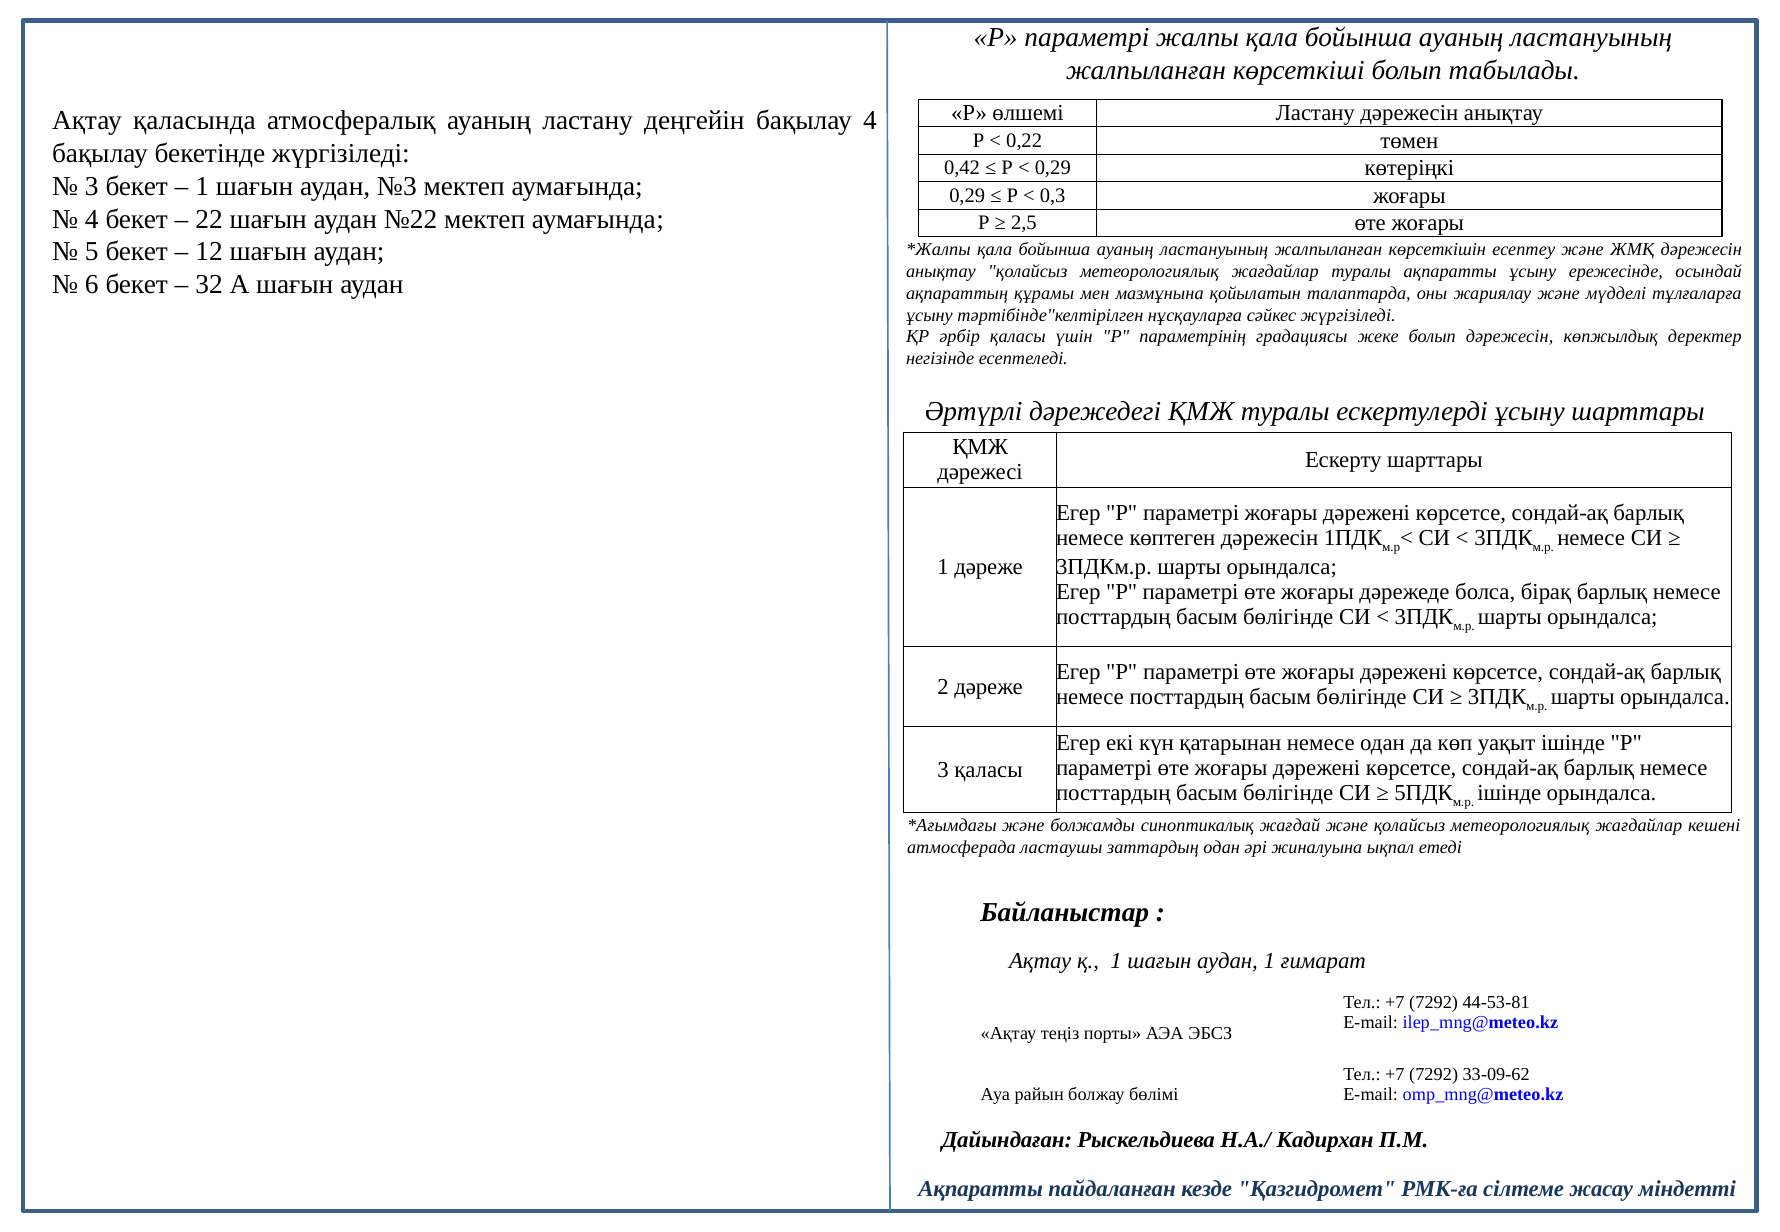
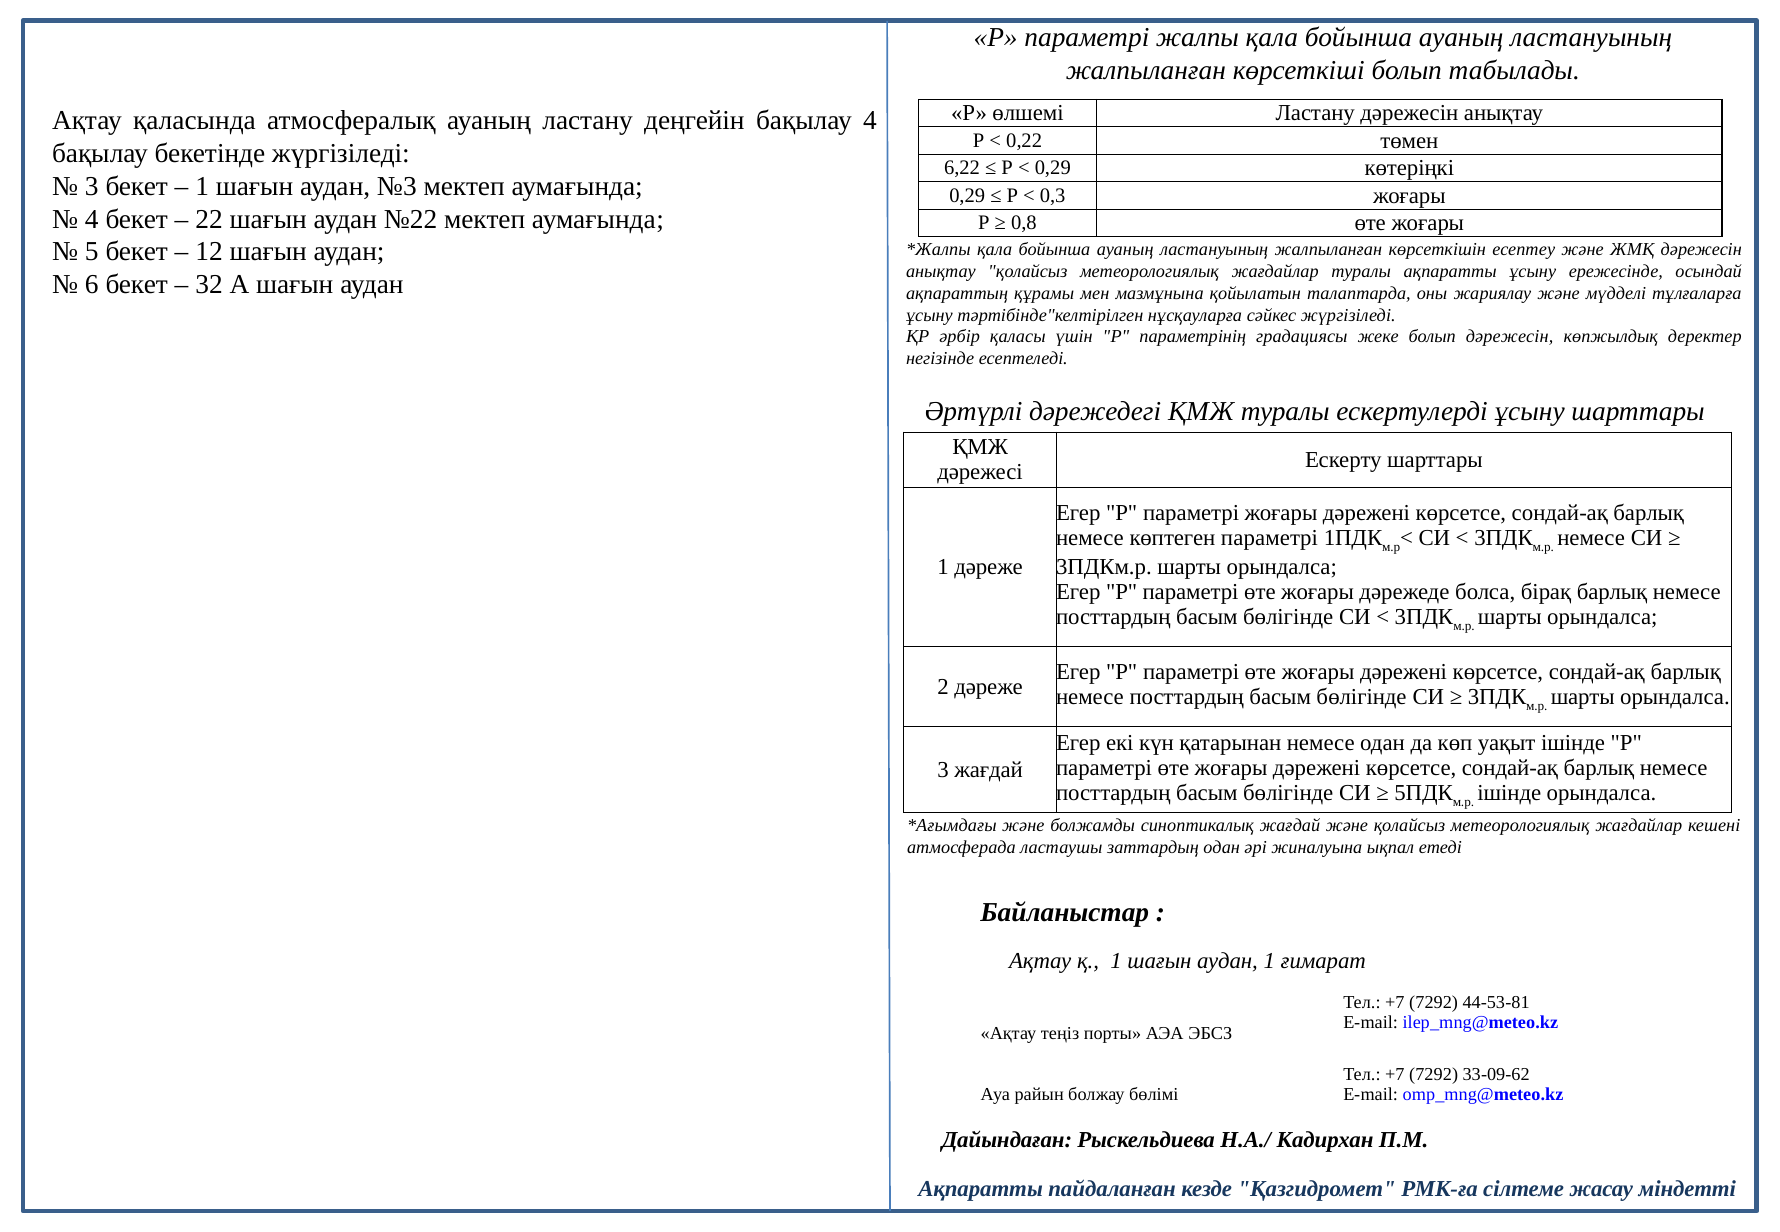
0,42: 0,42 -> 6,22 (962, 168)
2,5: 2,5 -> 0,8 (1024, 223)
көптеген дәрежесін: дәрежесін -> параметрі (1269, 538)
3 қаласы: қаласы -> жағдай (989, 770)
